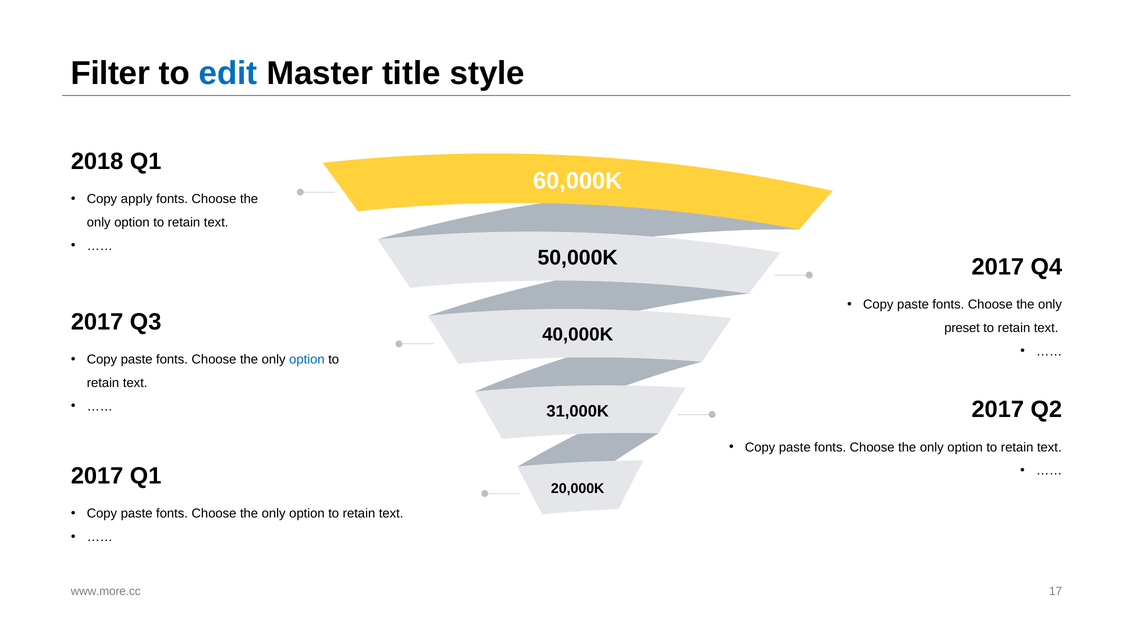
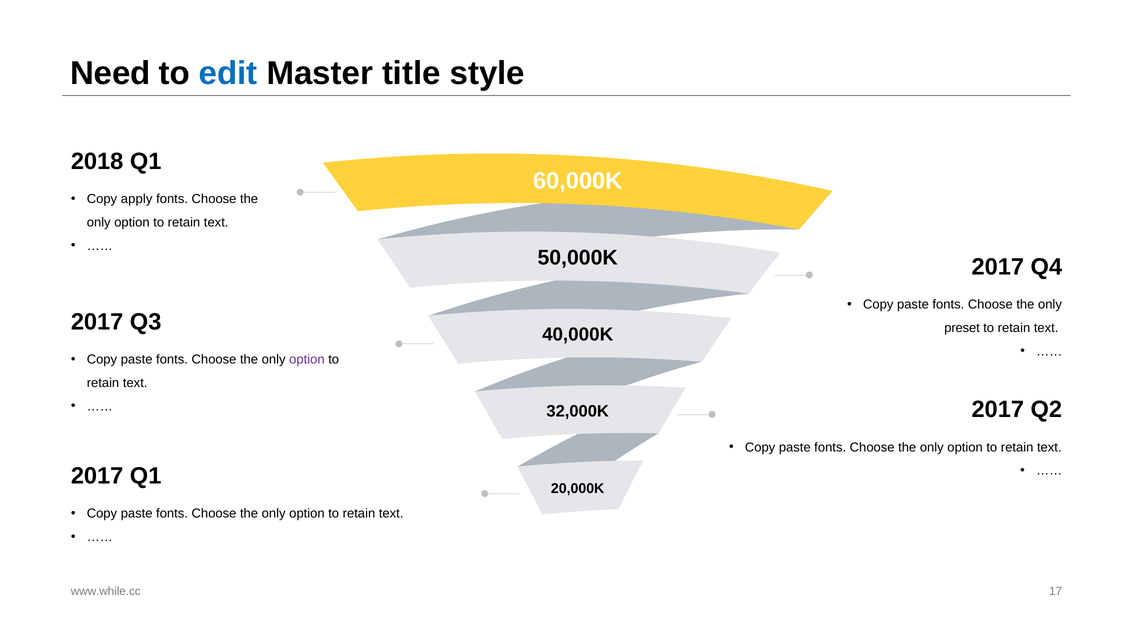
Filter: Filter -> Need (110, 73)
option colour: blue -> purple (307, 360)
31,000K: 31,000K -> 32,000K (578, 412)
www.more.cc: www.more.cc -> www.while.cc (106, 592)
